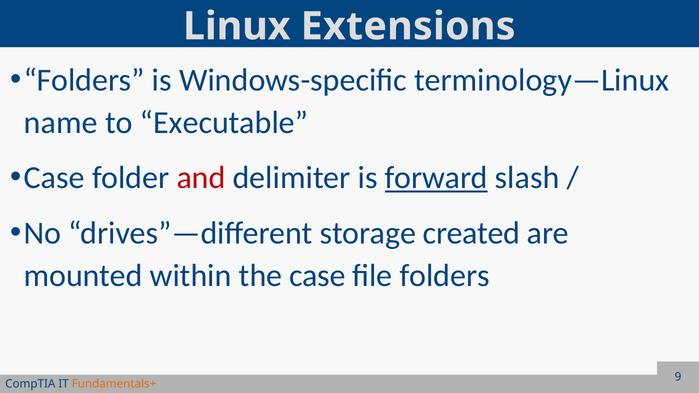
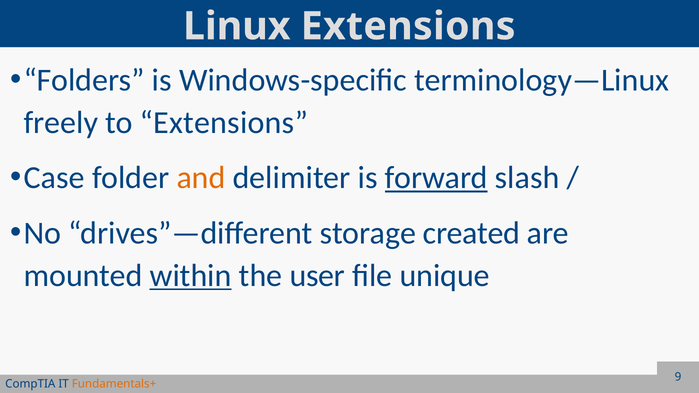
name: name -> freely (61, 123)
to Executable: Executable -> Extensions (224, 123)
and colour: red -> orange (201, 178)
within underline: none -> present (191, 276)
the case: case -> user (317, 276)
file folders: folders -> unique (445, 276)
